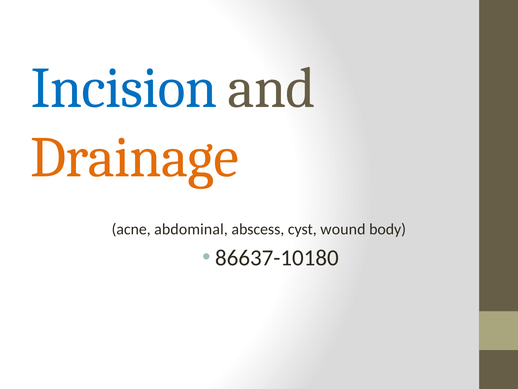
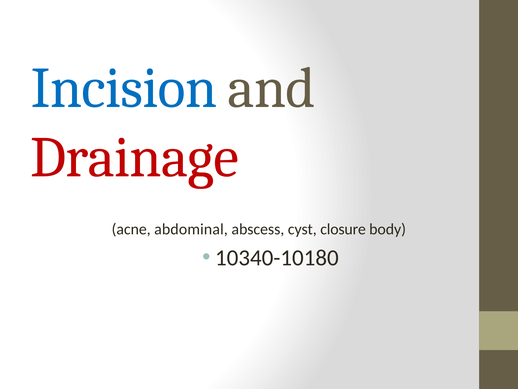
Drainage colour: orange -> red (134, 157)
wound: wound -> closure (343, 229)
86637-10180: 86637-10180 -> 10340-10180 (277, 257)
